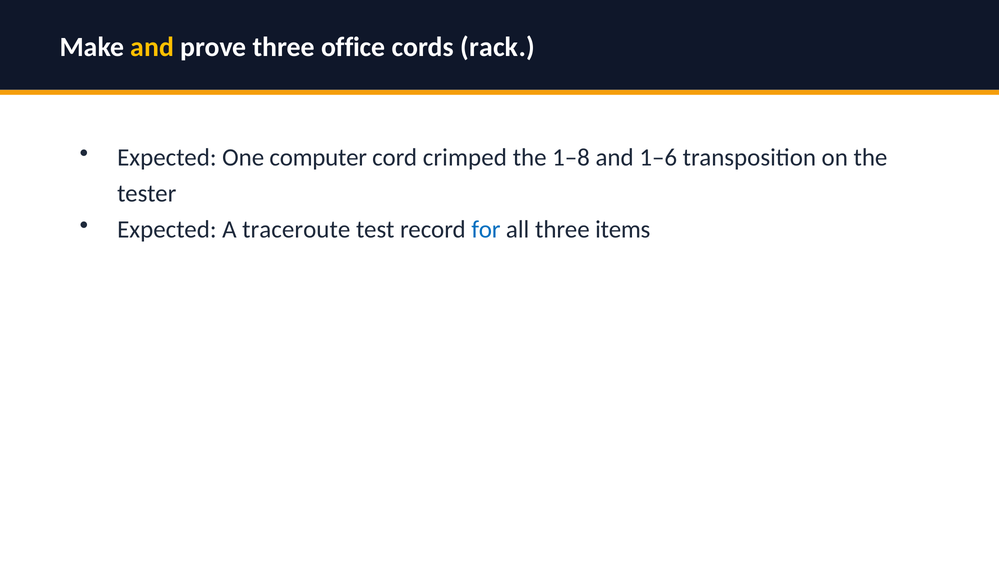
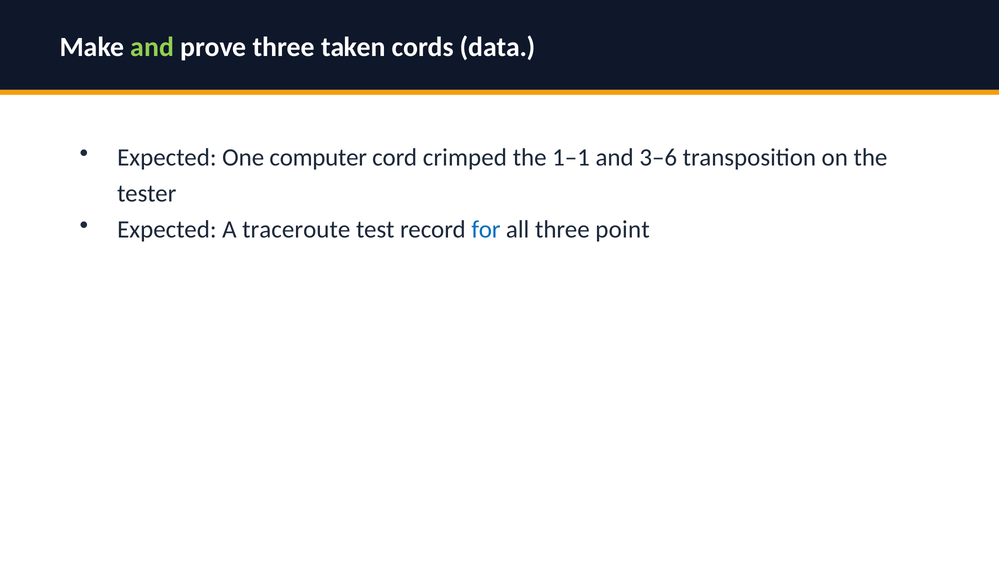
and colour: yellow -> light green (152, 47)
office: office -> taken (353, 47)
rack: rack -> data (498, 47)
1–8: 1–8 -> 1–1 (571, 157)
1–6: 1–6 -> 3–6 (658, 157)
items: items -> point (623, 229)
